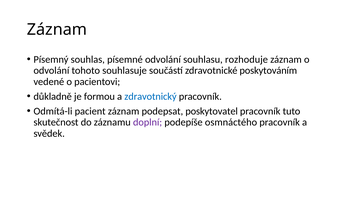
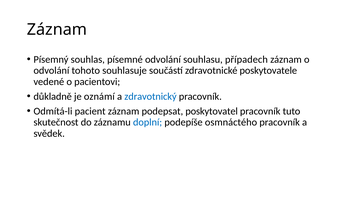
rozhoduje: rozhoduje -> případech (246, 60)
poskytováním: poskytováním -> poskytovatele (268, 71)
formou: formou -> oznámí (99, 97)
doplní colour: purple -> blue (148, 123)
